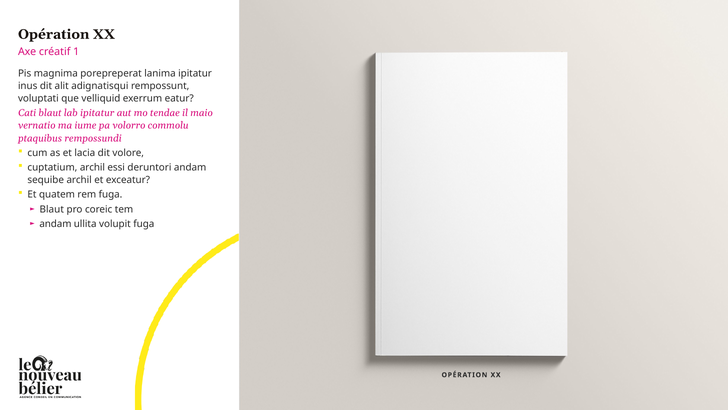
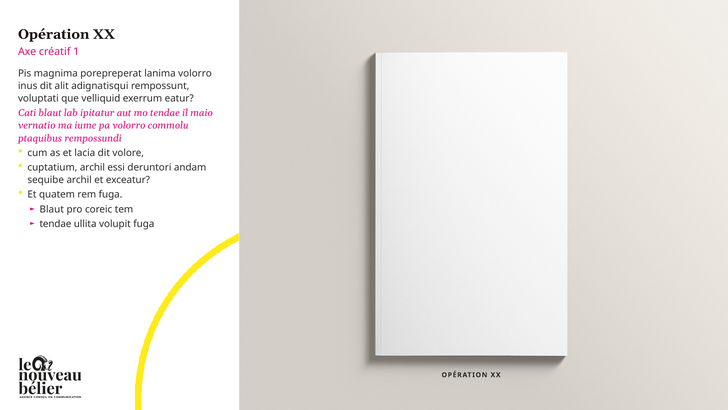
lanima ipitatur: ipitatur -> volorro (195, 73)
andam: andam -> tendae (55, 224)
